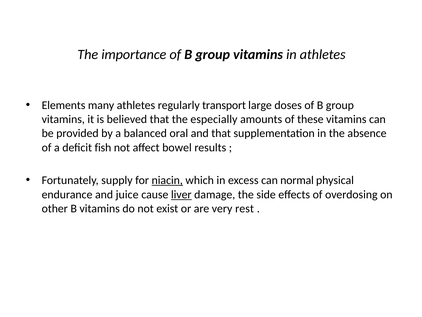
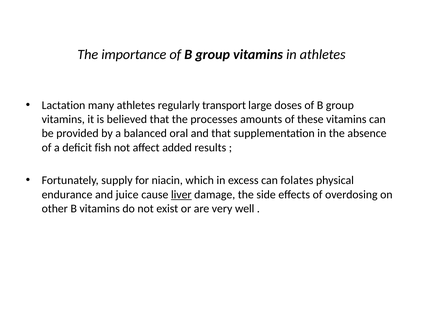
Elements: Elements -> Lactation (63, 105)
especially: especially -> processes (214, 119)
bowel: bowel -> added (177, 147)
niacin underline: present -> none (167, 180)
normal: normal -> folates (297, 180)
rest: rest -> well (245, 208)
